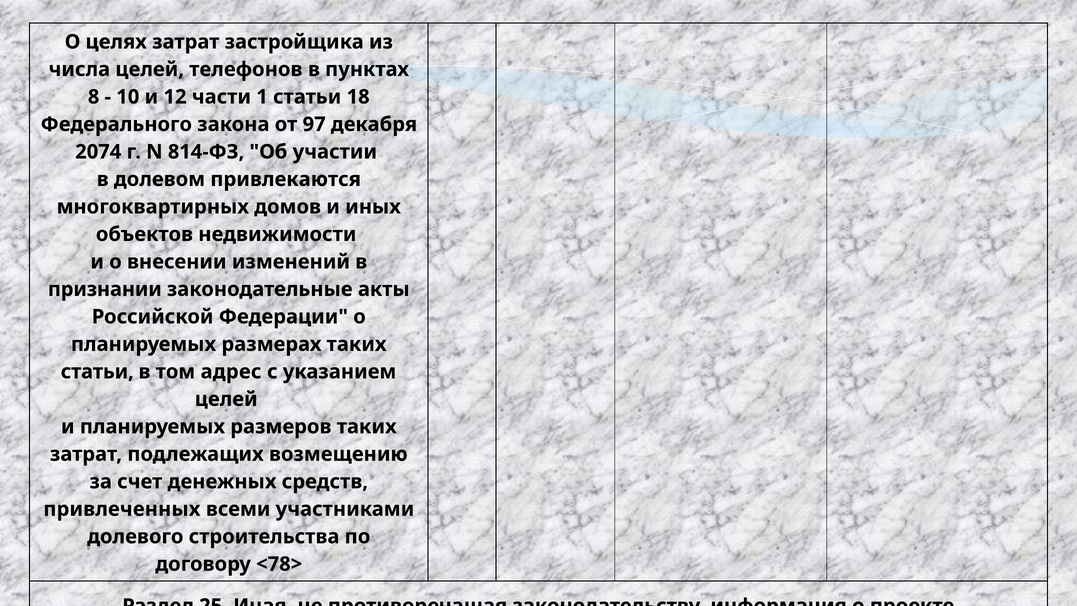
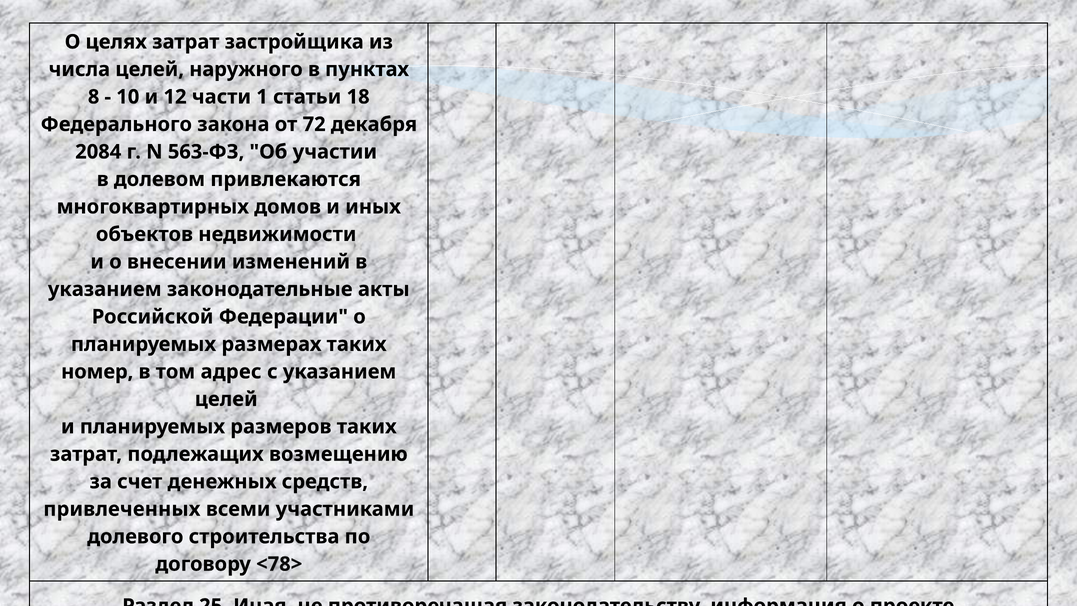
телефонов: телефонов -> наружного (246, 69)
97: 97 -> 72 (314, 124)
2074: 2074 -> 2084 (98, 152)
814-ФЗ: 814-ФЗ -> 563-ФЗ (206, 152)
признании: признании -> указанием (105, 289)
статьи: статьи -> номер (97, 372)
